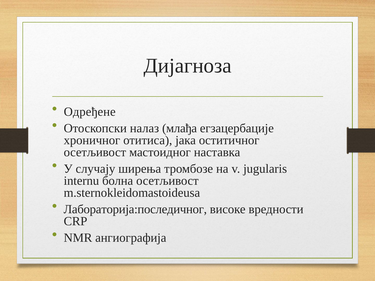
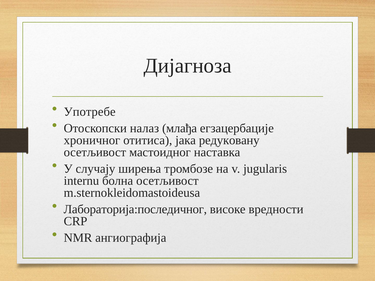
Одређене: Одређене -> Употребе (90, 112)
оститичног: оститичног -> редуковану (229, 140)
